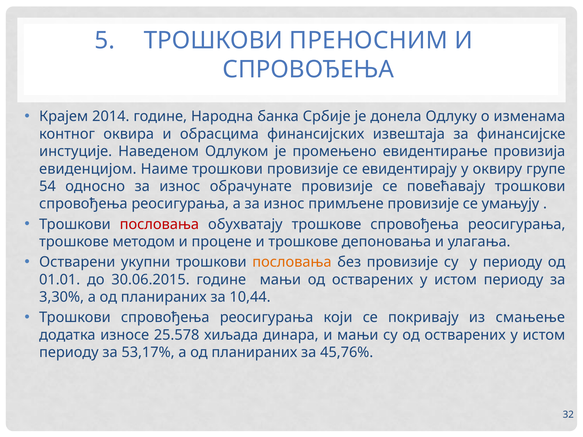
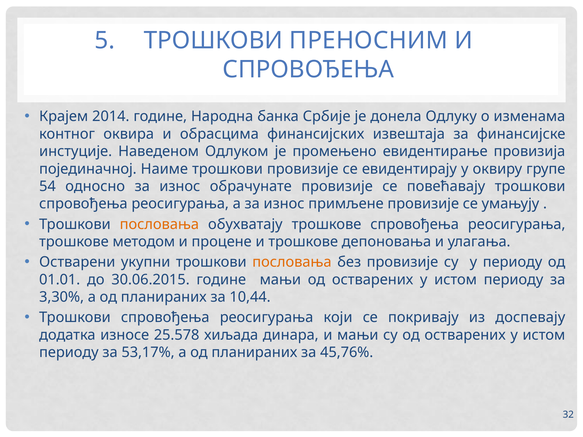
евиденцијом: евиденцијом -> појединачној (88, 169)
пословања colour: red -> orange (159, 224)
смањење: смањење -> доспевају (530, 318)
